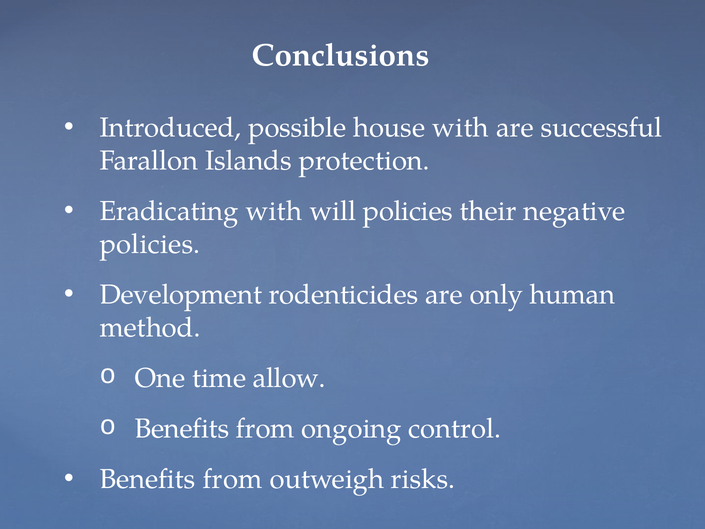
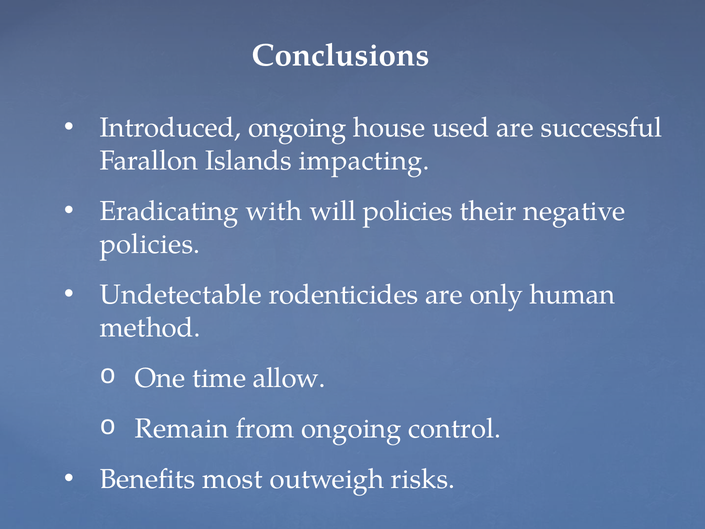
Introduced possible: possible -> ongoing (297, 128)
house with: with -> used (461, 128)
protection: protection -> impacting (364, 161)
Development: Development -> Undetectable (181, 295)
Benefits: Benefits -> Remain (182, 429)
from: from -> most (233, 479)
